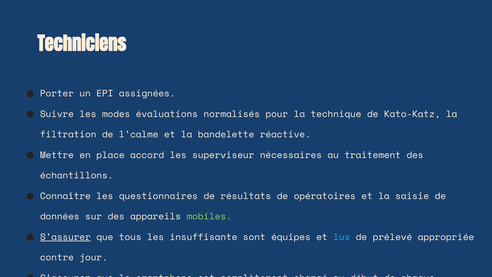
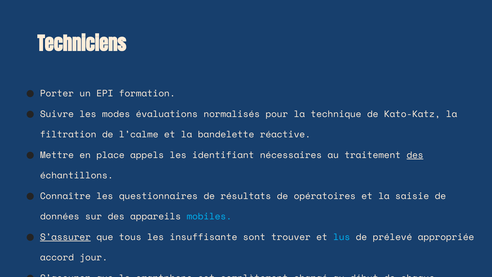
assignées: assignées -> formation (147, 93)
accord: accord -> appels (147, 155)
superviseur: superviseur -> identifiant (223, 155)
des underline: none -> present (415, 155)
mobiles colour: light green -> light blue (209, 216)
équipes: équipes -> trouver (291, 237)
contre: contre -> accord (57, 257)
